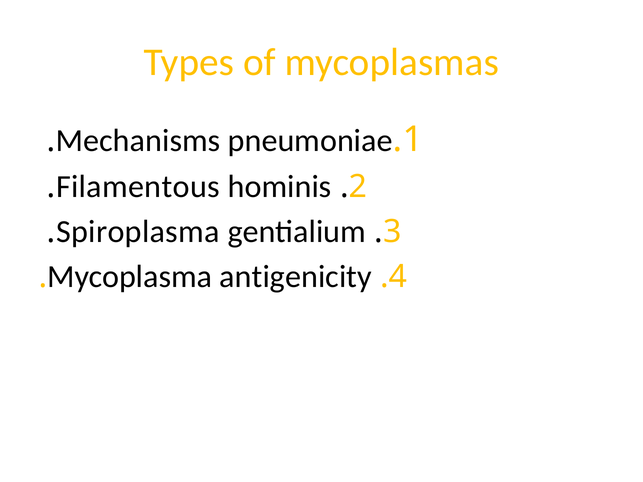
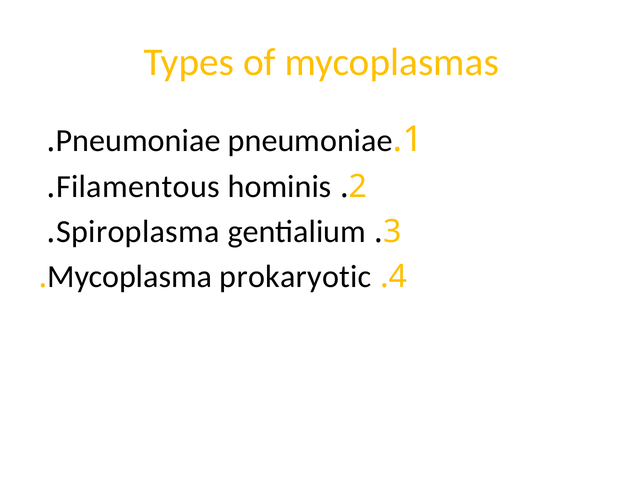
Mechanisms: Mechanisms -> Pneumoniae (138, 141)
antigenicity: antigenicity -> prokaryotic (295, 277)
